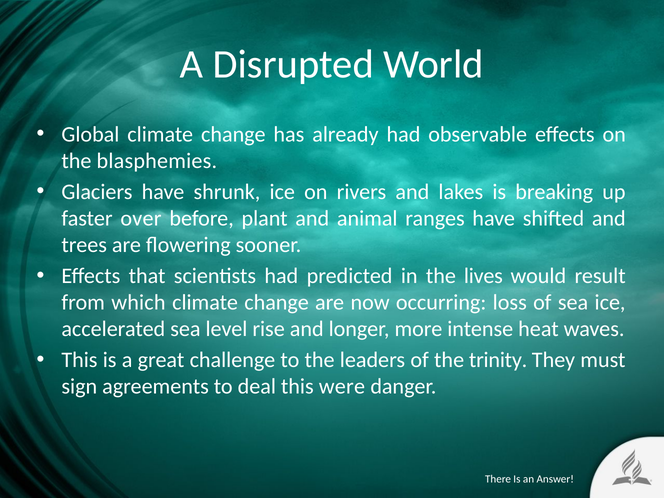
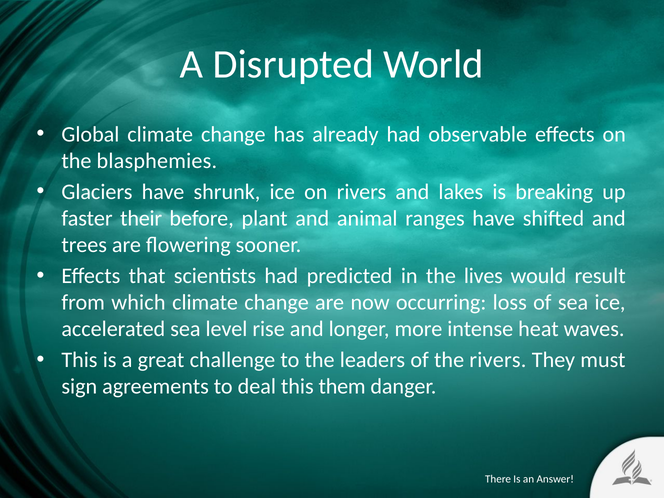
over: over -> their (141, 218)
the trinity: trinity -> rivers (498, 360)
were: were -> them (342, 387)
